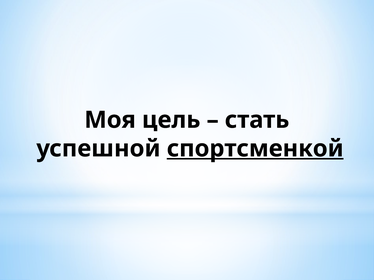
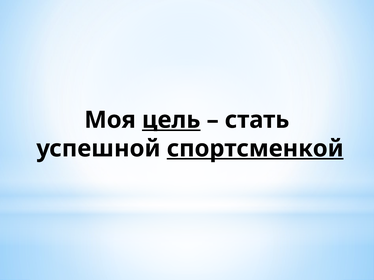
цель underline: none -> present (171, 120)
